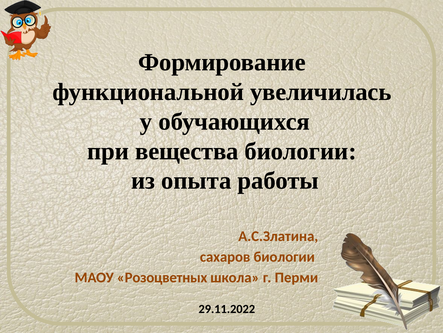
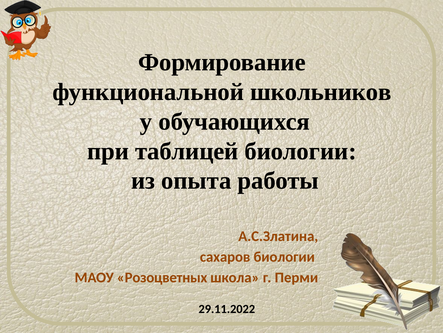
увеличилась: увеличилась -> школьников (321, 92)
вещества: вещества -> таблицей (187, 151)
